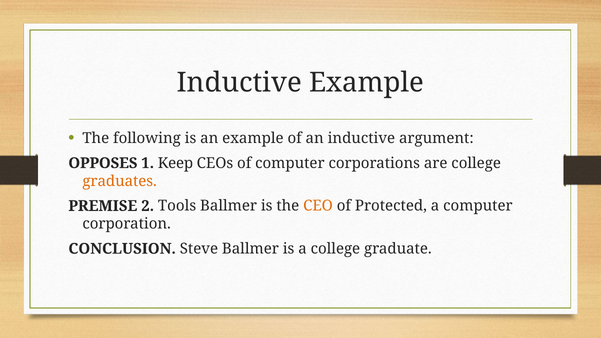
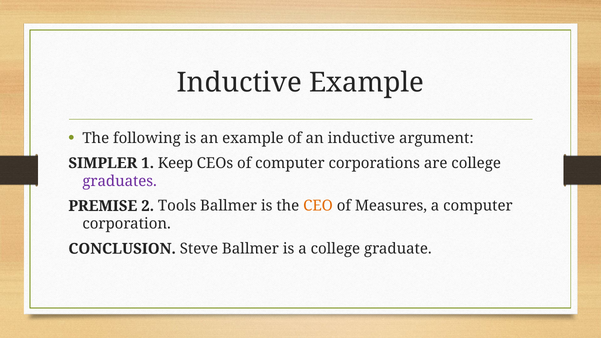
OPPOSES: OPPOSES -> SIMPLER (103, 163)
graduates colour: orange -> purple (120, 181)
Protected: Protected -> Measures (391, 206)
